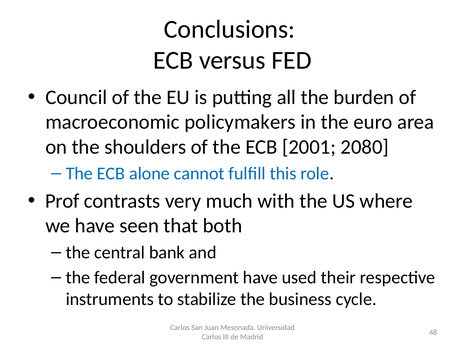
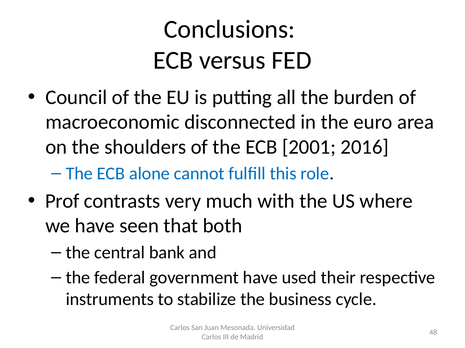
policymakers: policymakers -> disconnected (240, 122)
2080: 2080 -> 2016 (365, 147)
